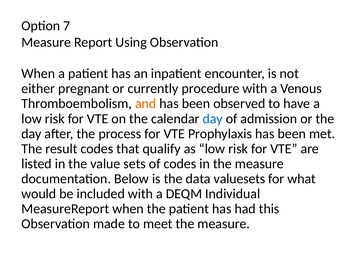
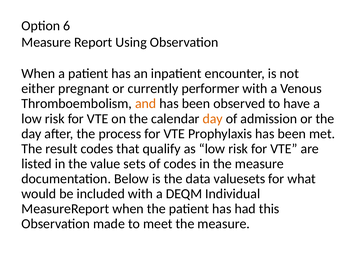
7: 7 -> 6 (67, 26)
procedure: procedure -> performer (210, 89)
day colour: blue -> orange (213, 119)
